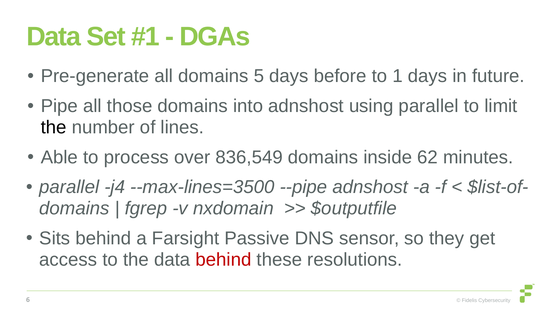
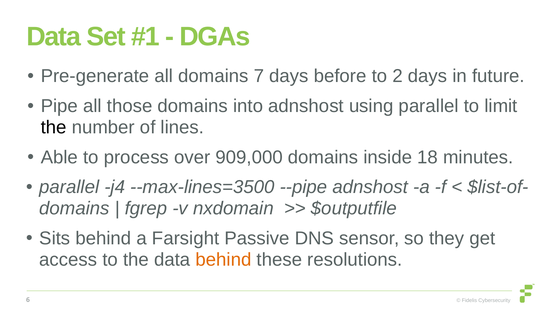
5: 5 -> 7 (259, 76)
1: 1 -> 2 (398, 76)
836,549: 836,549 -> 909,000 (249, 157)
62: 62 -> 18 (428, 157)
behind colour: red -> orange (223, 259)
